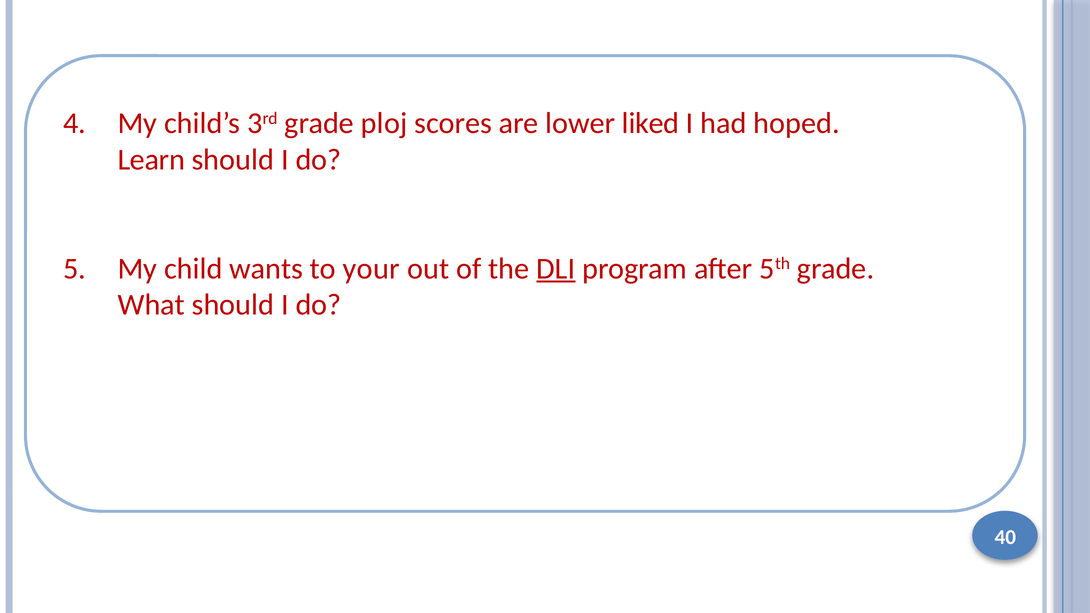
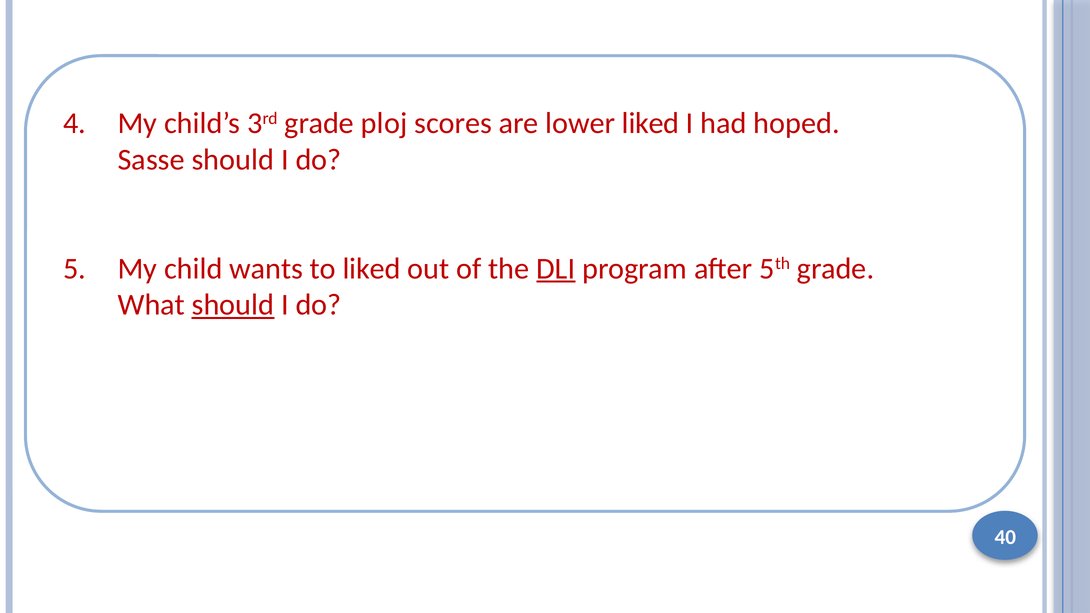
Learn: Learn -> Sasse (151, 160)
to your: your -> liked (372, 269)
should underline: none -> present (233, 305)
